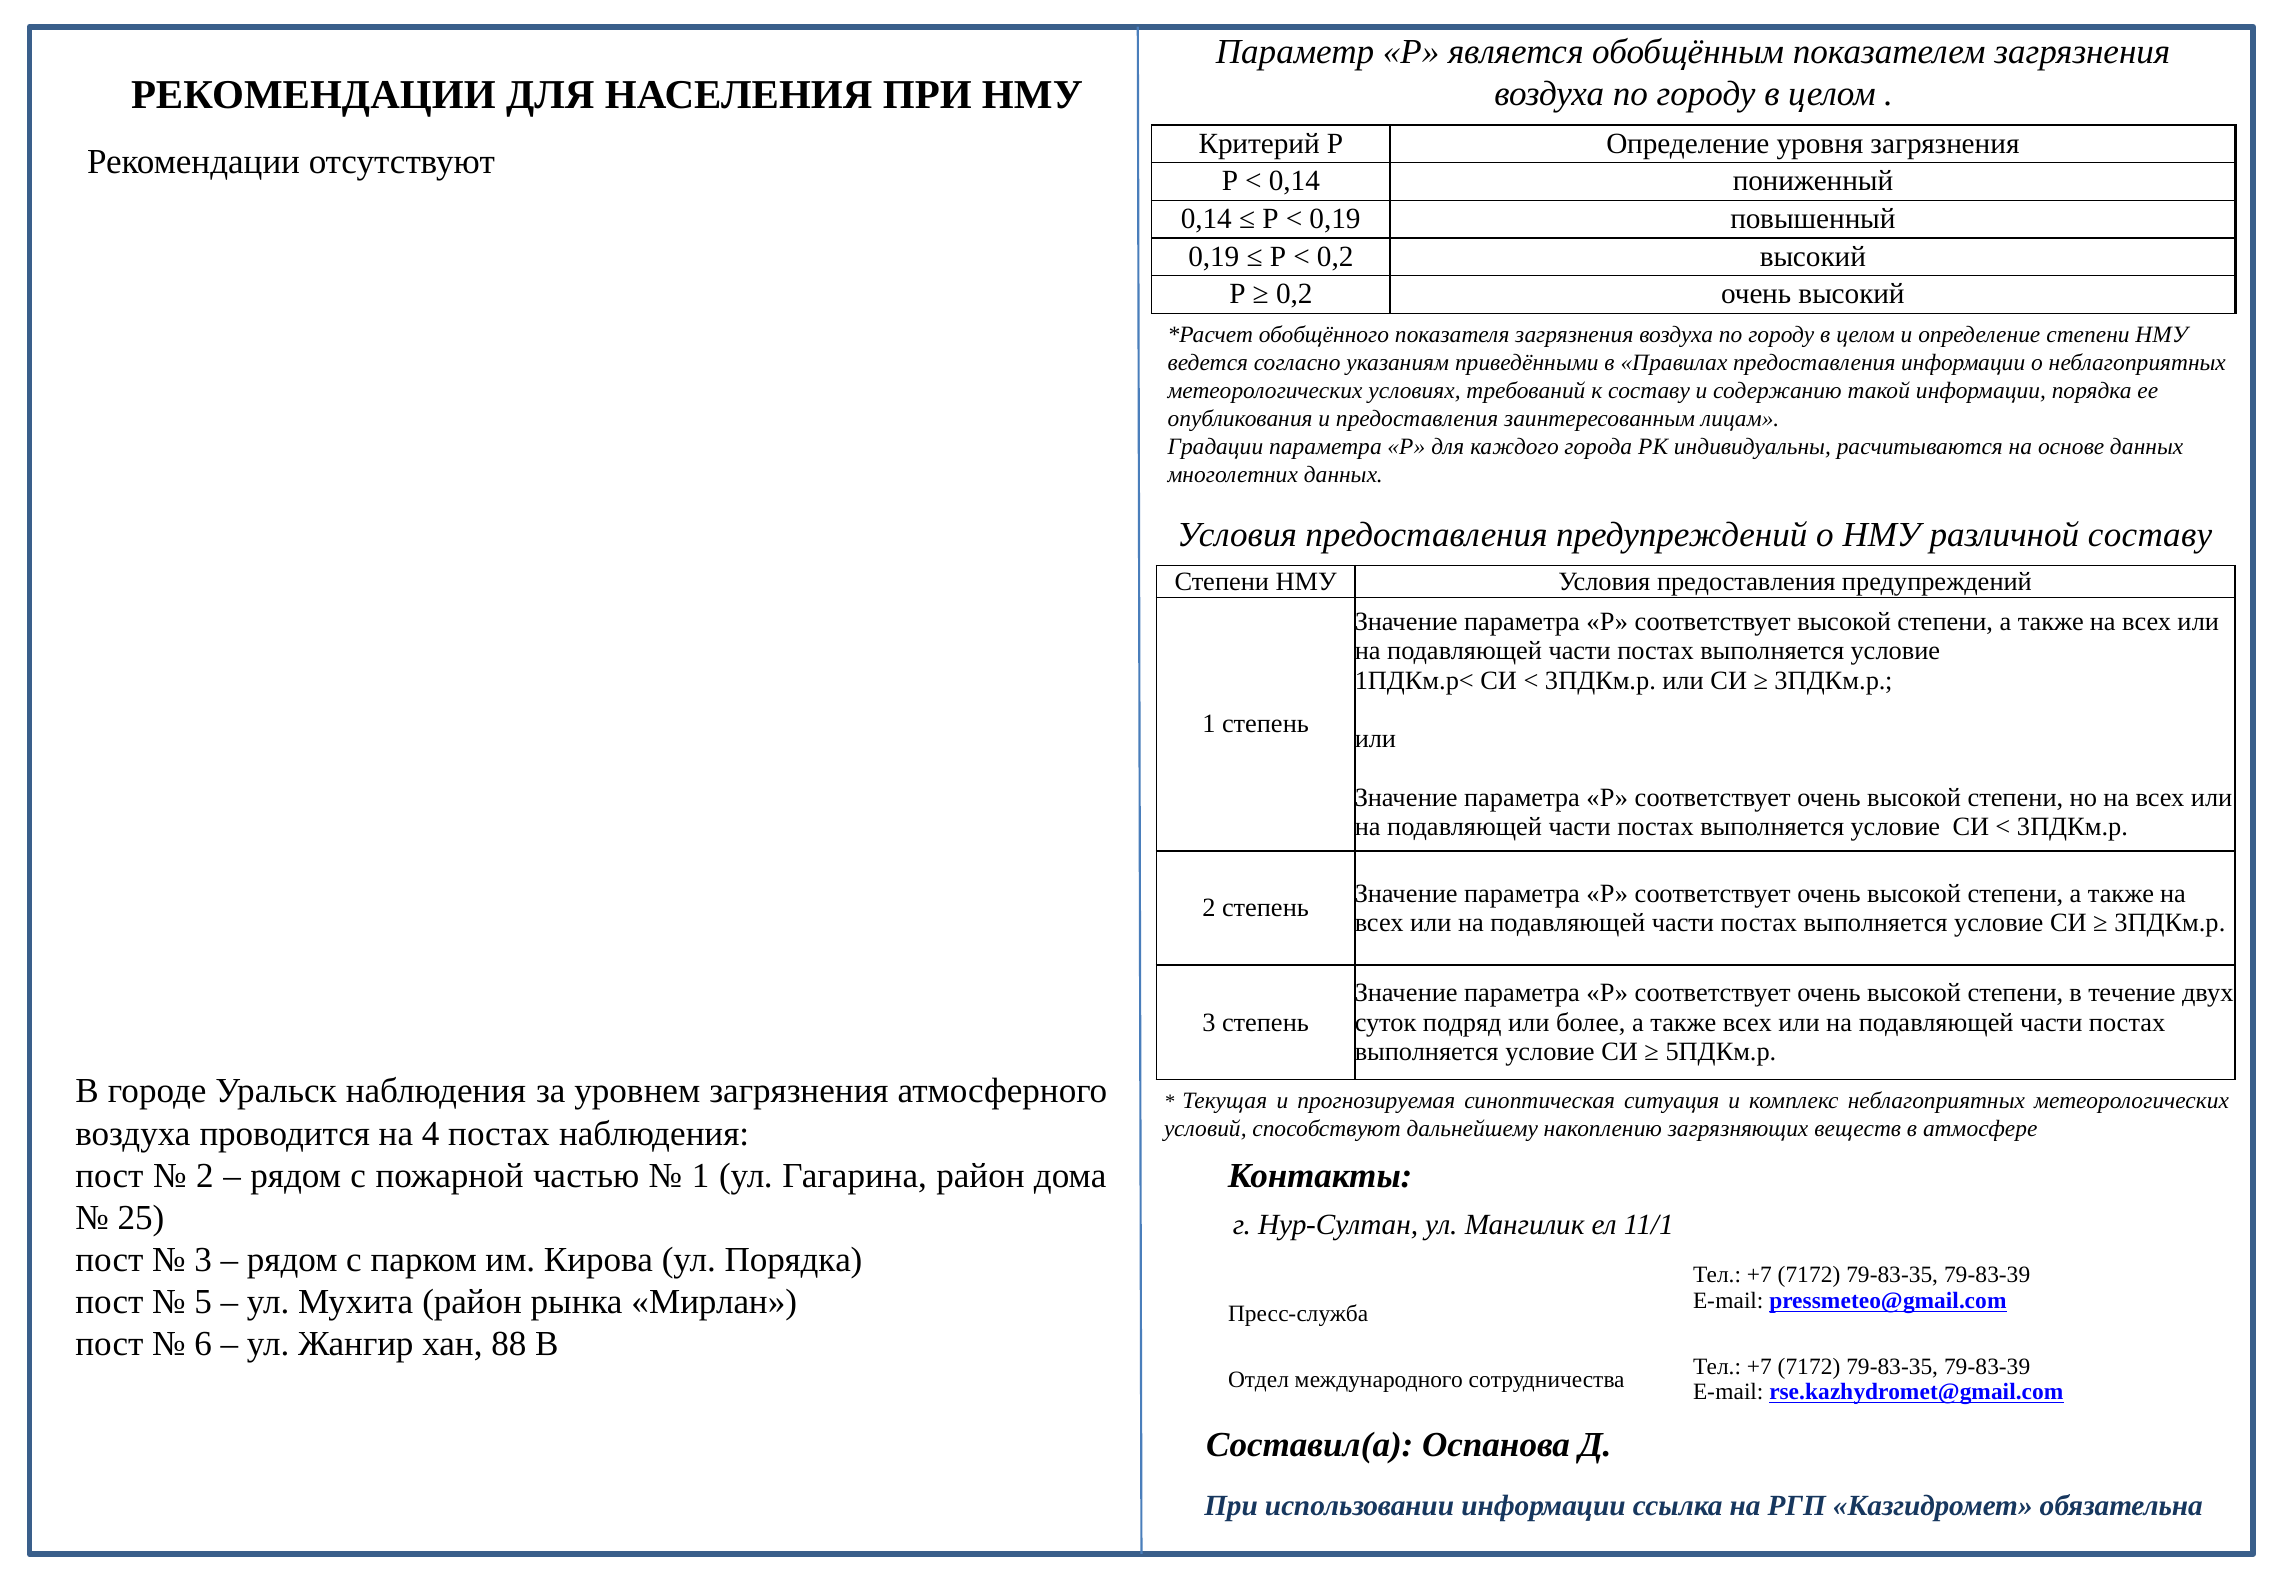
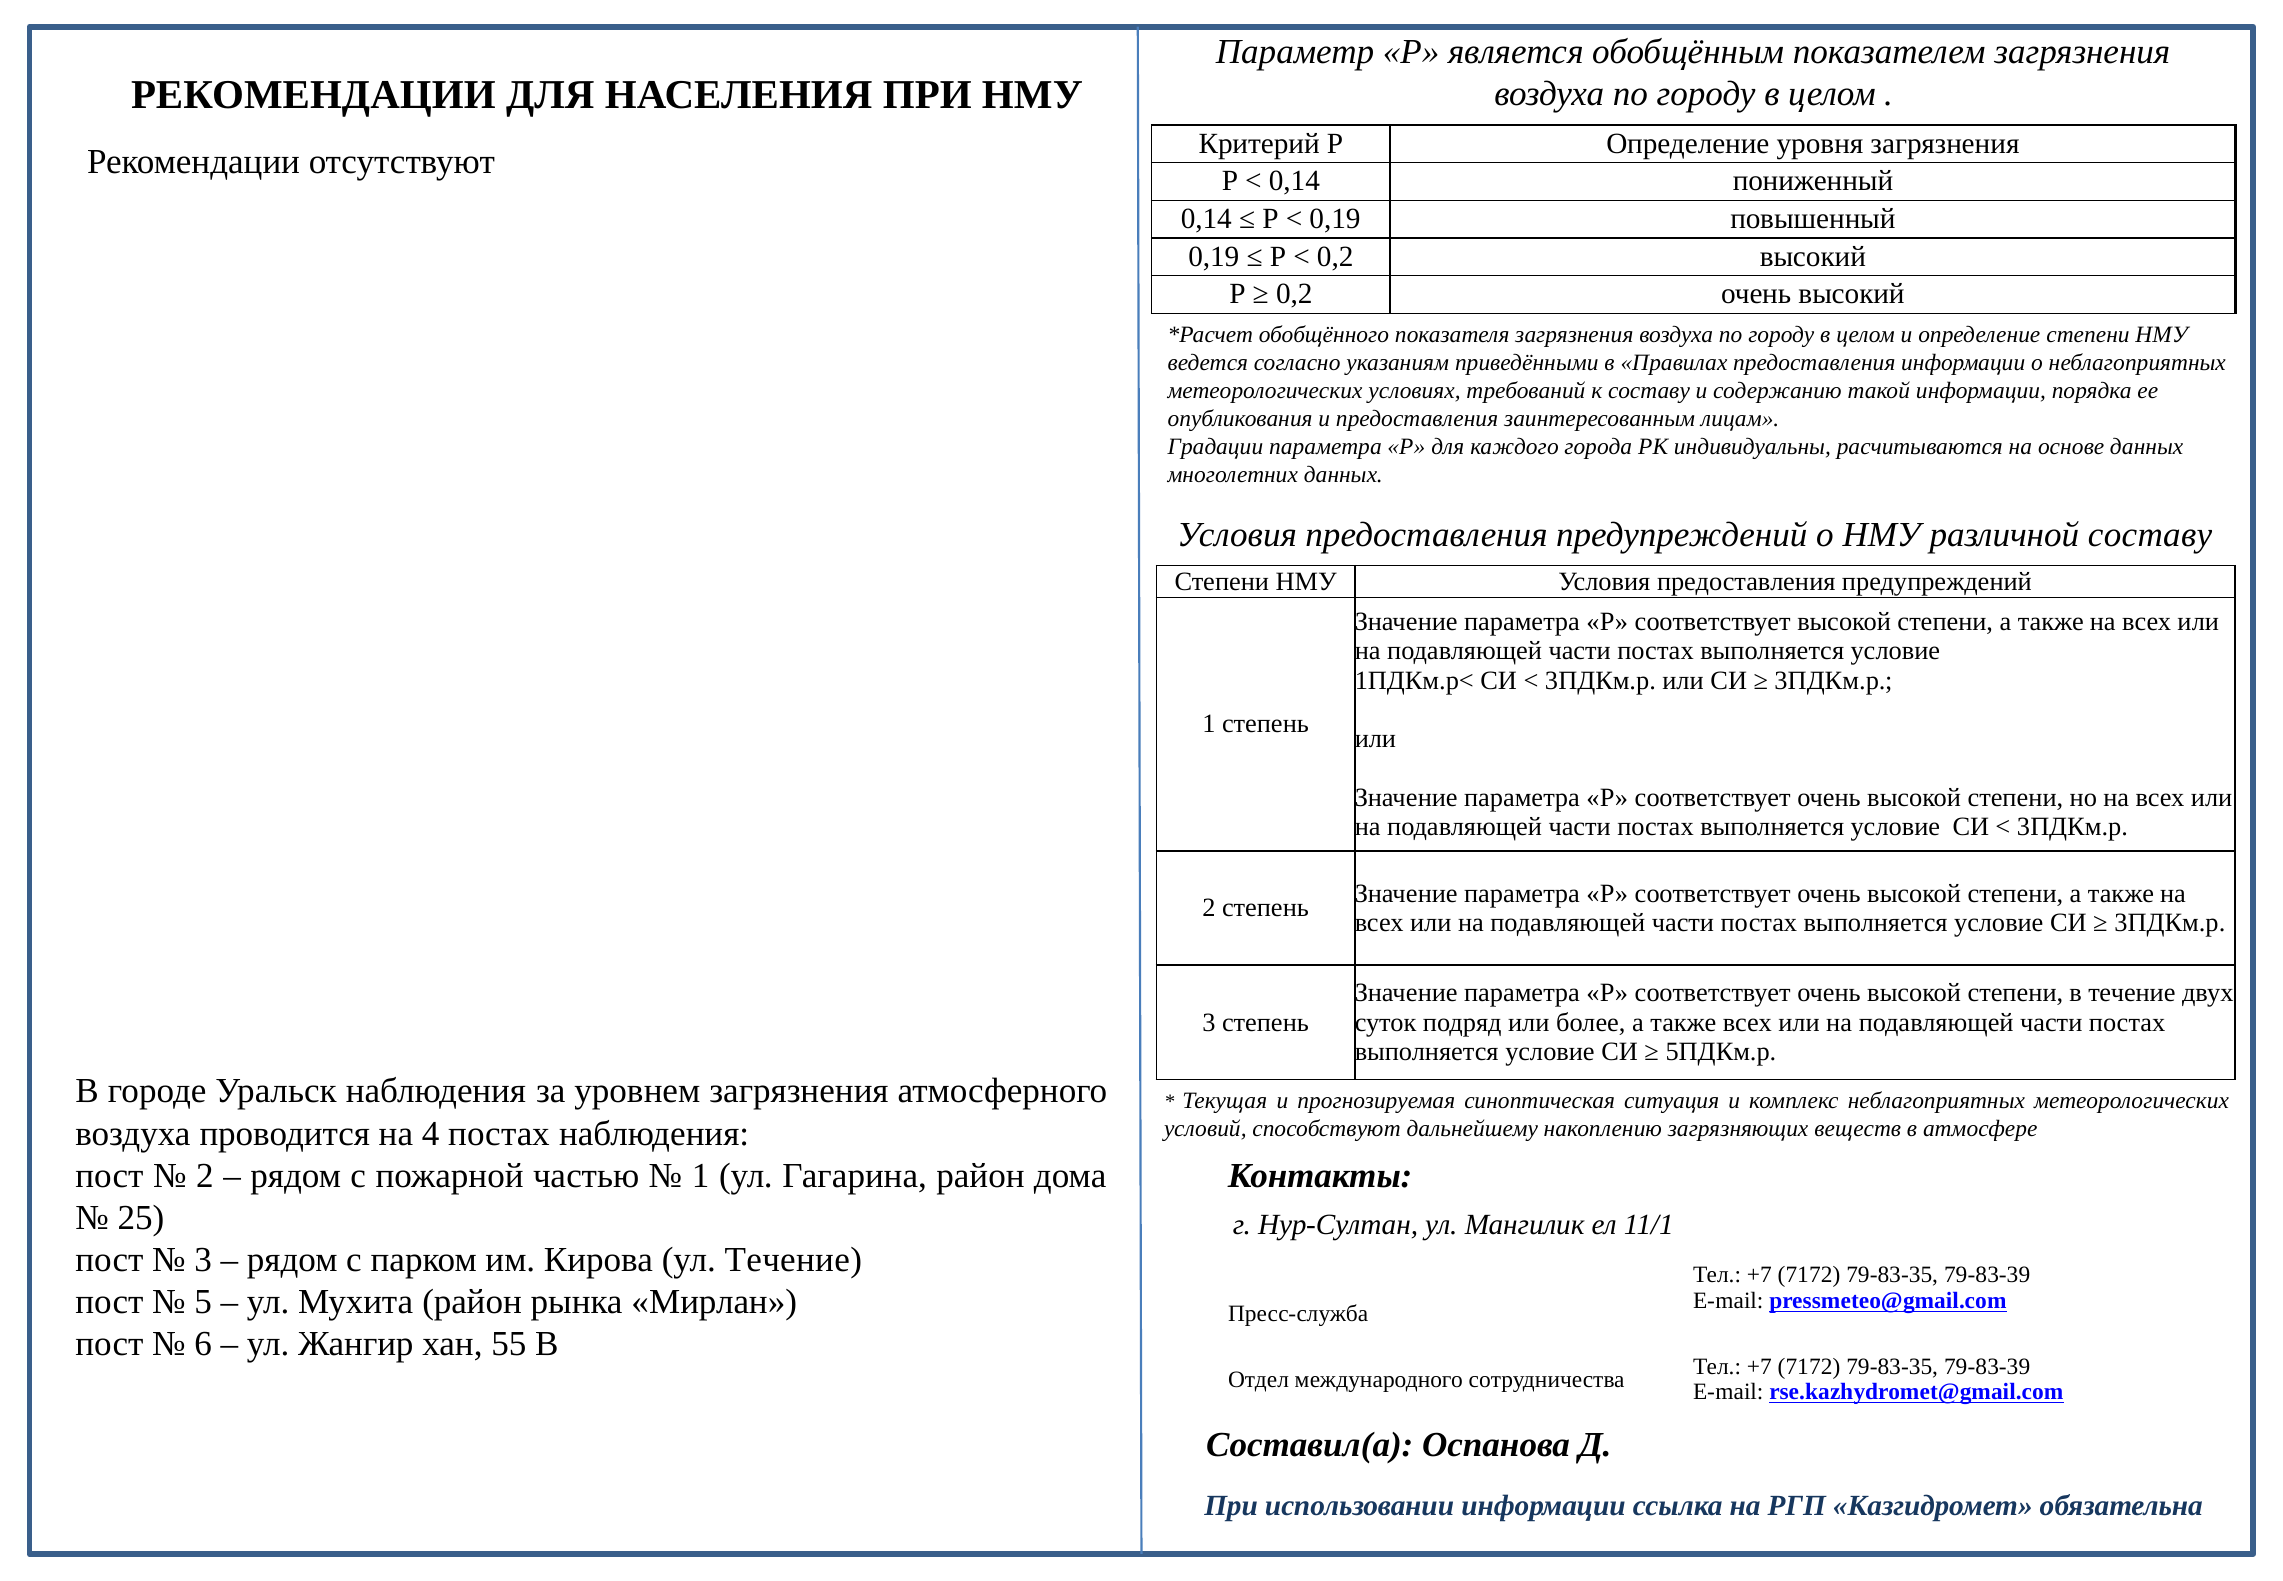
ул Порядка: Порядка -> Течение (793, 1260)
88: 88 -> 55 (509, 1344)
